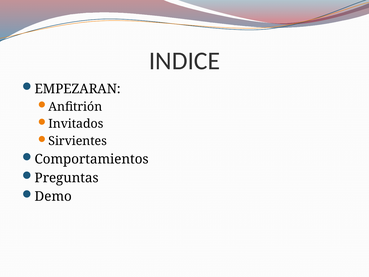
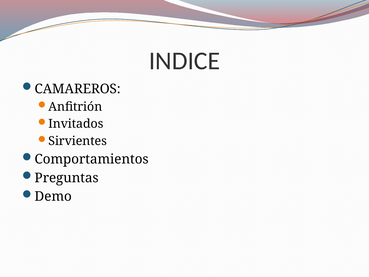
EMPEZARAN: EMPEZARAN -> CAMAREROS (78, 89)
